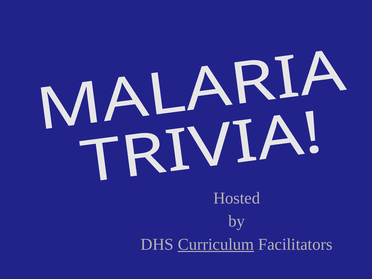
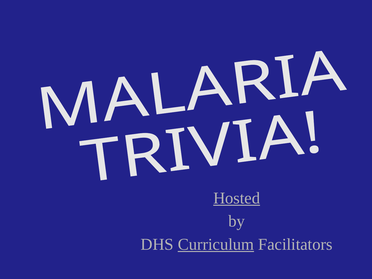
Hosted underline: none -> present (237, 198)
